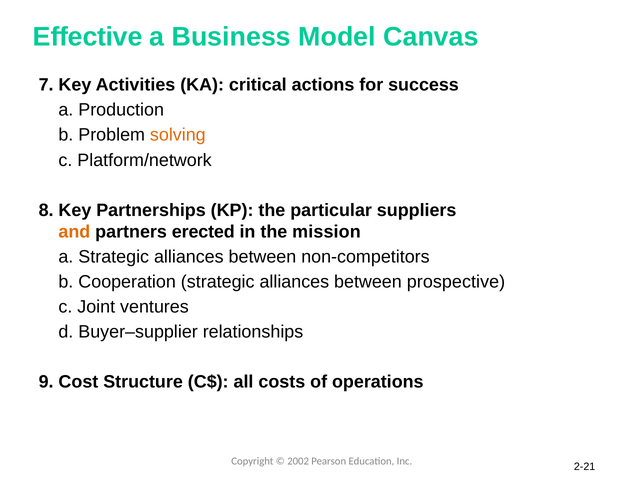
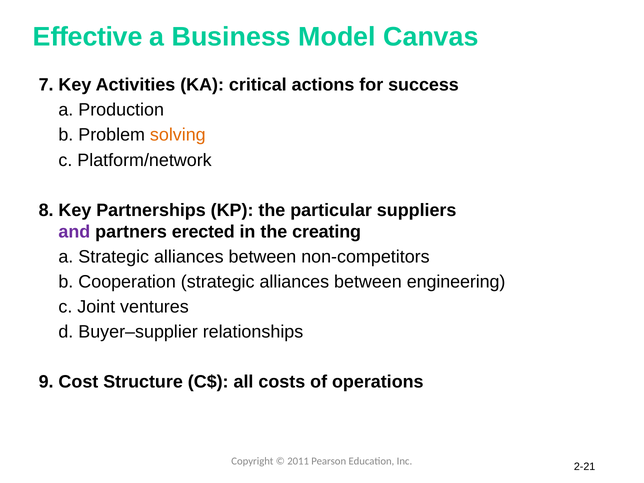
and colour: orange -> purple (74, 232)
mission: mission -> creating (327, 232)
prospective: prospective -> engineering (456, 282)
2002: 2002 -> 2011 (298, 461)
